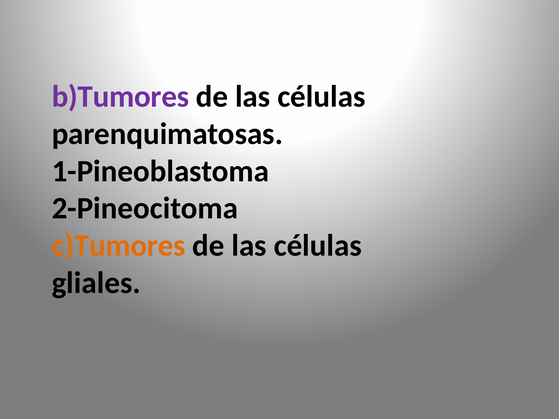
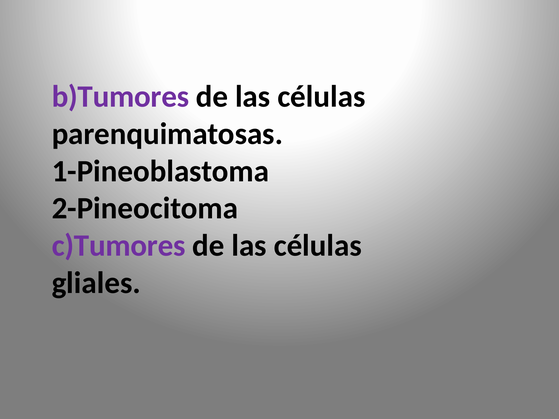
c)Tumores colour: orange -> purple (119, 246)
